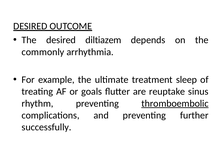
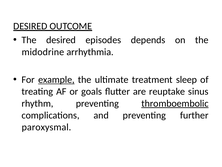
diltiazem: diltiazem -> episodes (103, 40)
commonly: commonly -> midodrine (43, 52)
example underline: none -> present (56, 79)
successfully: successfully -> paroxysmal (47, 127)
